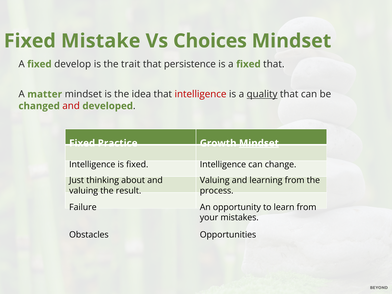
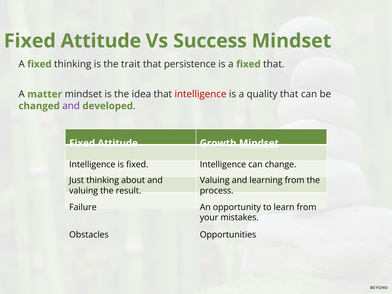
Mistake: Mistake -> Attitude (101, 41)
Choices: Choices -> Success (210, 41)
fixed develop: develop -> thinking (73, 64)
quality underline: present -> none (262, 94)
and colour: red -> purple (71, 106)
Practice: Practice -> Attitude (118, 143)
